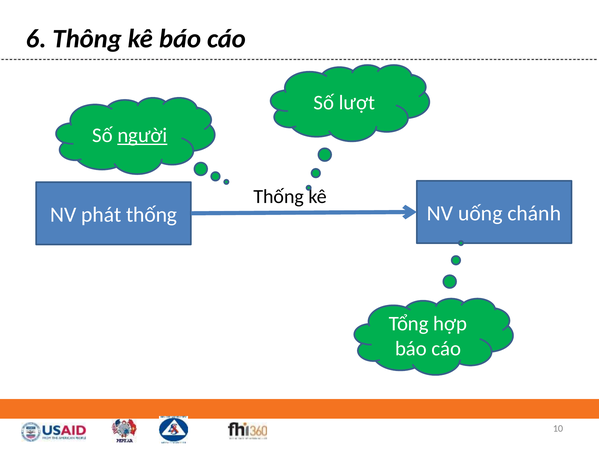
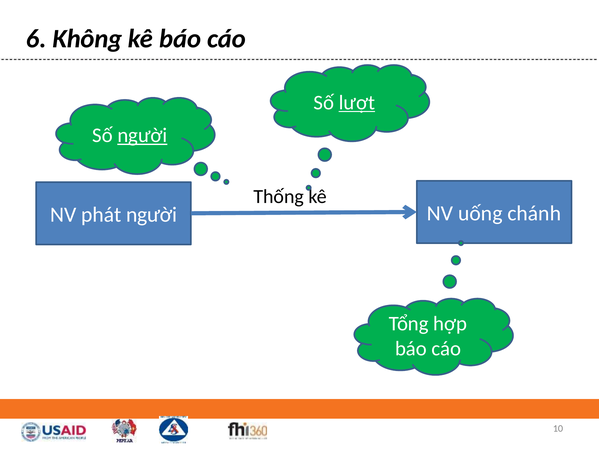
Thông: Thông -> Không (87, 39)
lượt underline: none -> present (357, 103)
phát thống: thống -> người (152, 215)
